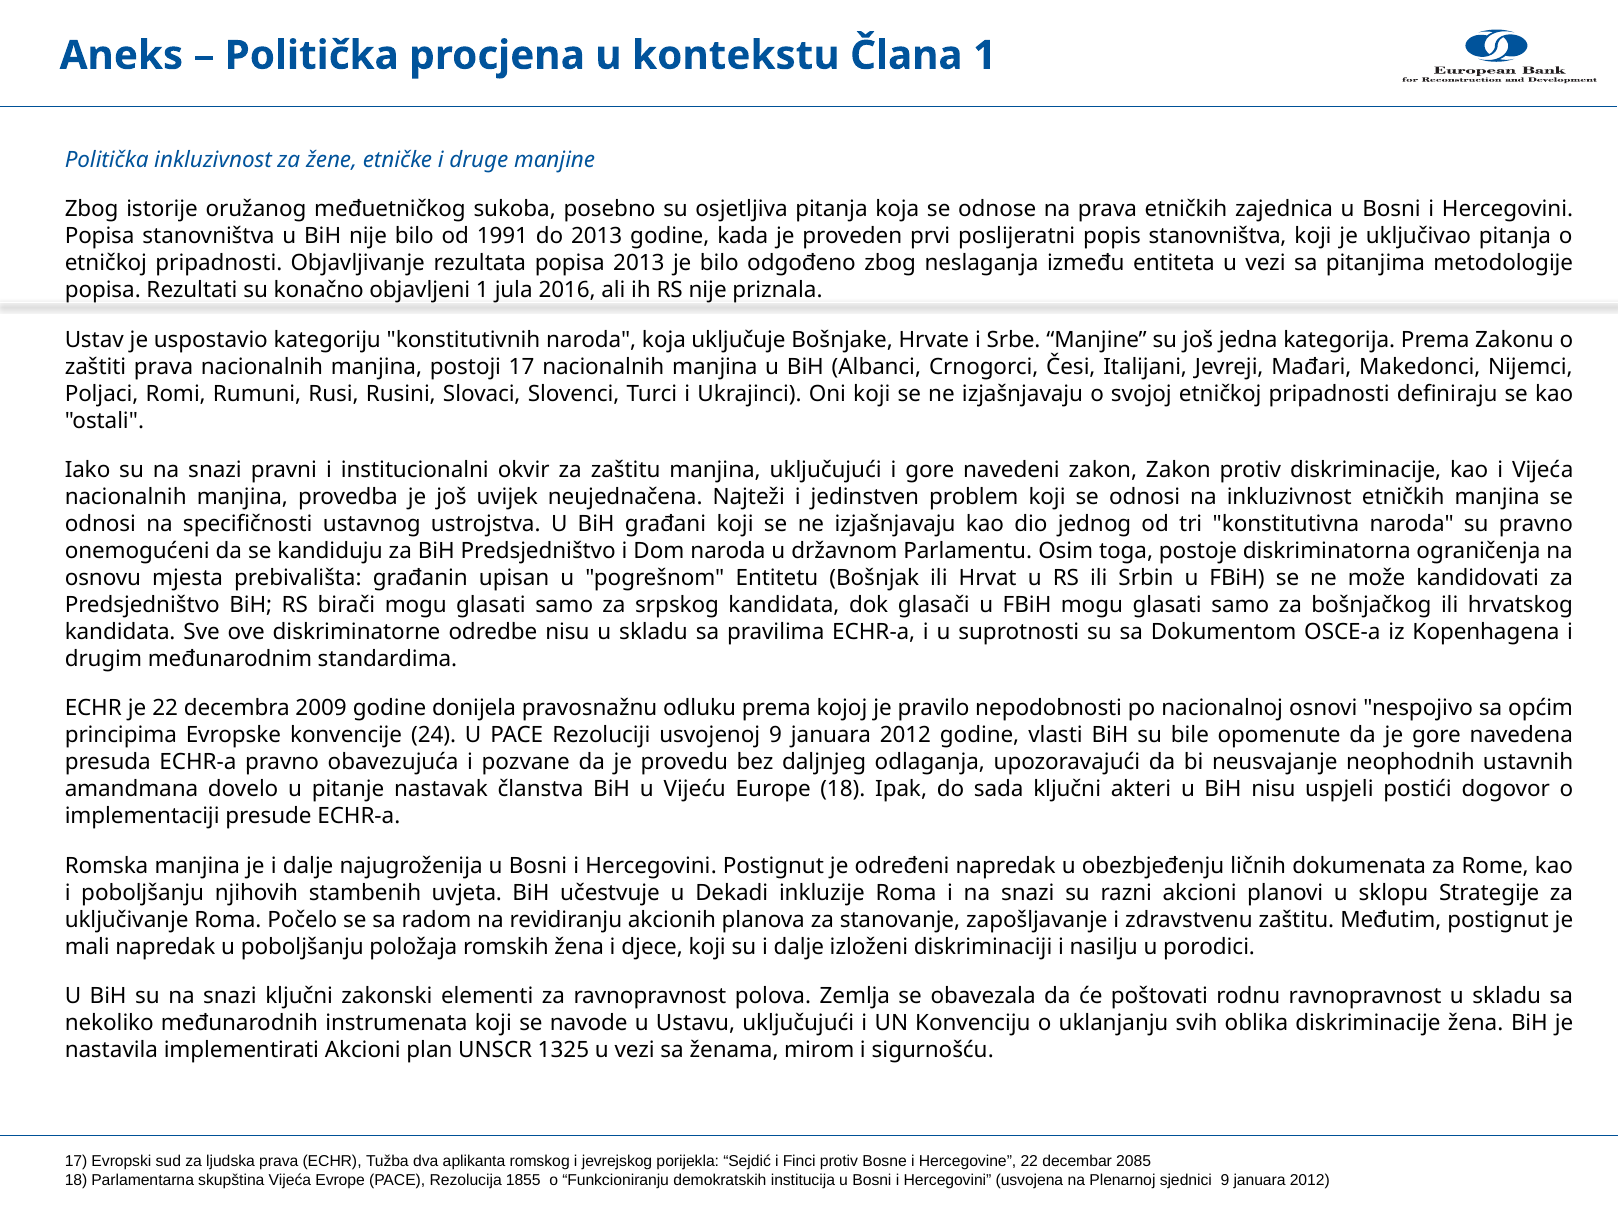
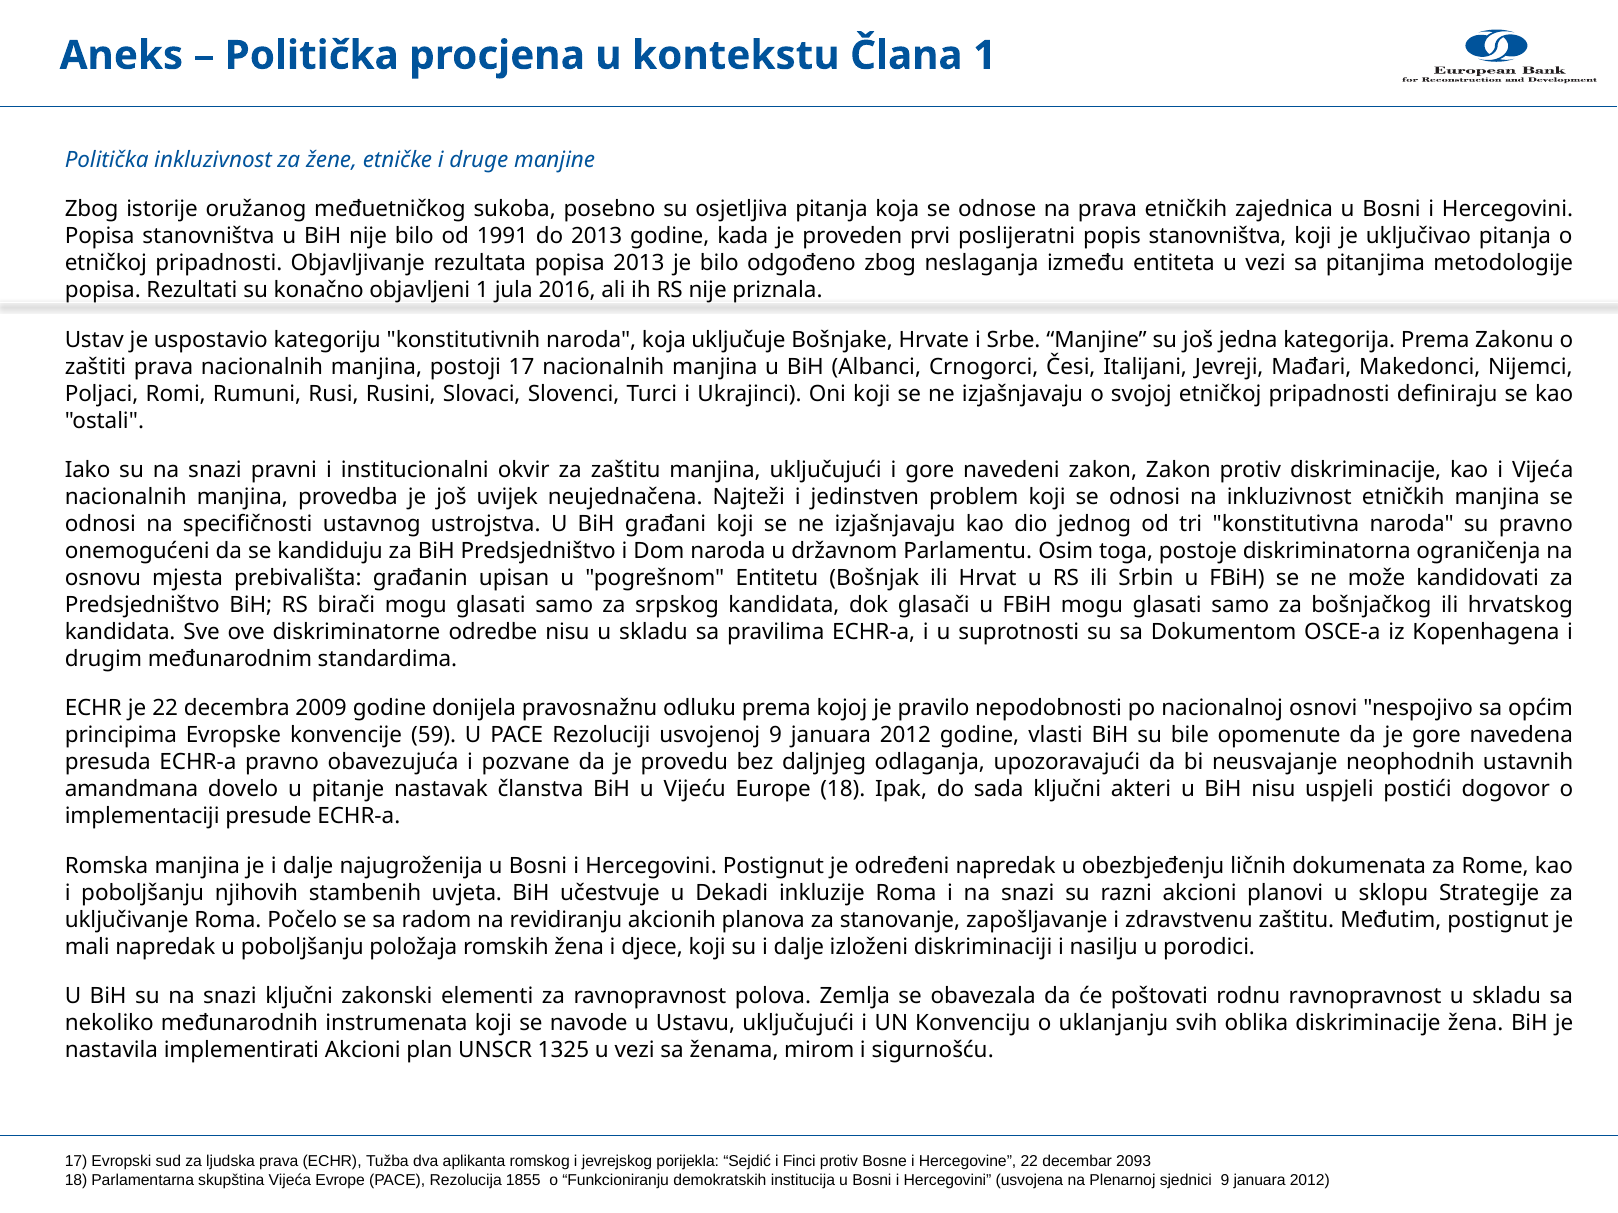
24: 24 -> 59 (434, 736)
2085: 2085 -> 2093 (1134, 1162)
